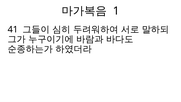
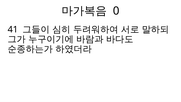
1: 1 -> 0 (116, 11)
